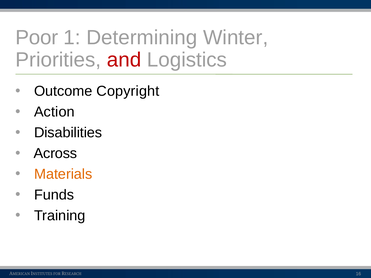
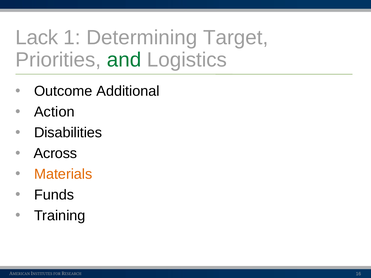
Poor: Poor -> Lack (37, 38)
Winter: Winter -> Target (236, 38)
and colour: red -> green (124, 60)
Copyright: Copyright -> Additional (128, 91)
